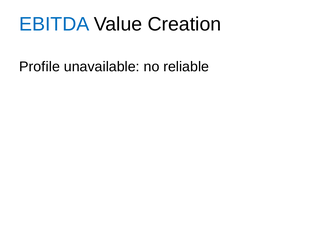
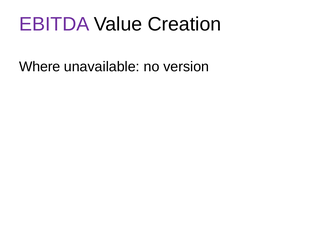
EBITDA colour: blue -> purple (54, 24)
Profile: Profile -> Where (40, 67)
reliable: reliable -> version (186, 67)
